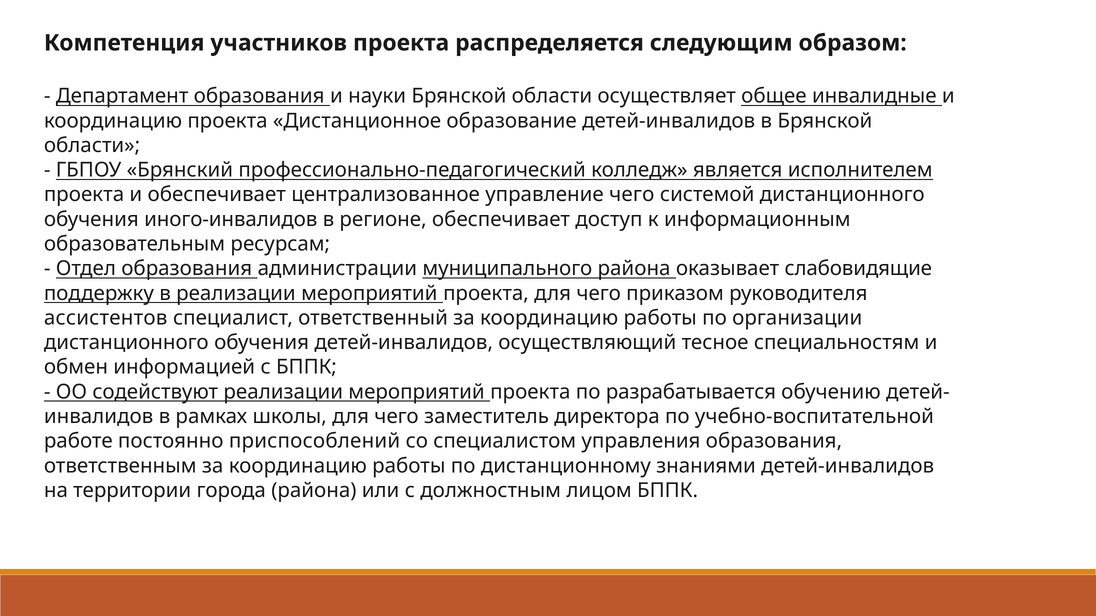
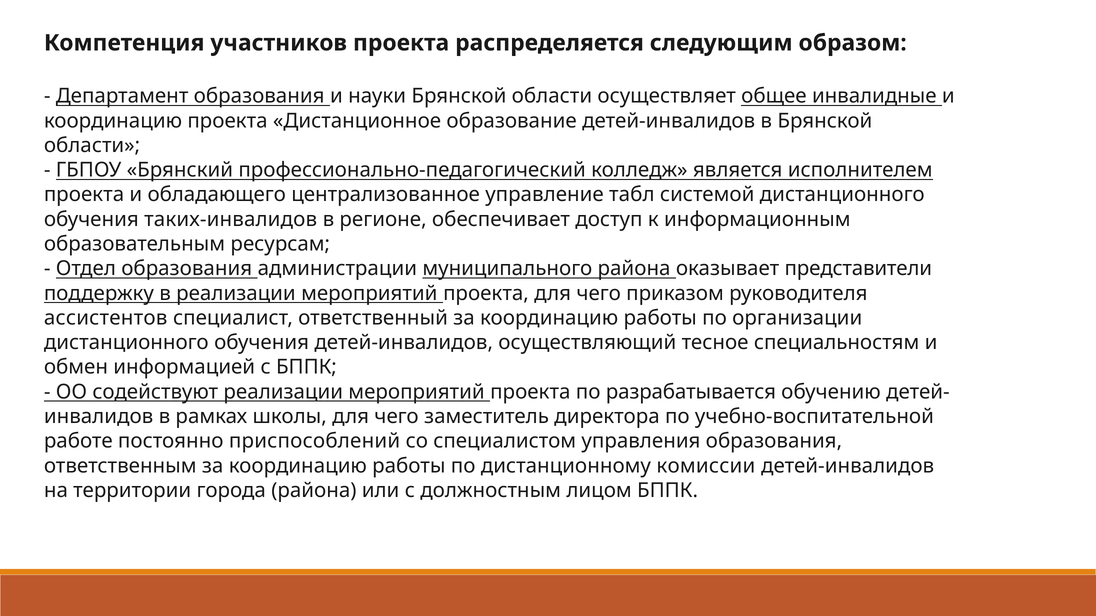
и обеспечивает: обеспечивает -> обладающего (217, 195)
управление чего: чего -> табл (632, 195)
иного-инвалидов: иного-инвалидов -> таких-инвалидов (231, 220)
слабовидящие: слабовидящие -> представители (858, 269)
знаниями: знаниями -> комиссии (706, 466)
